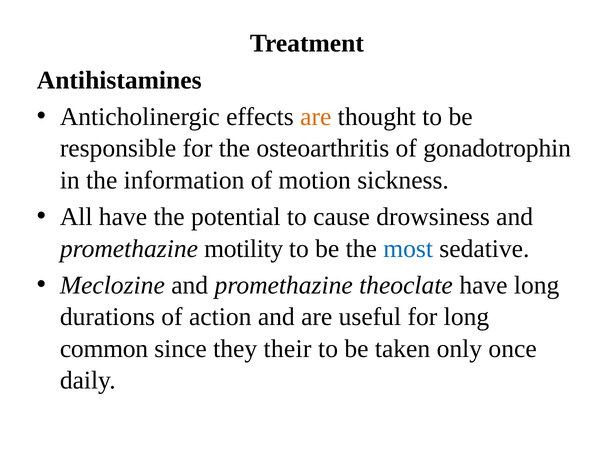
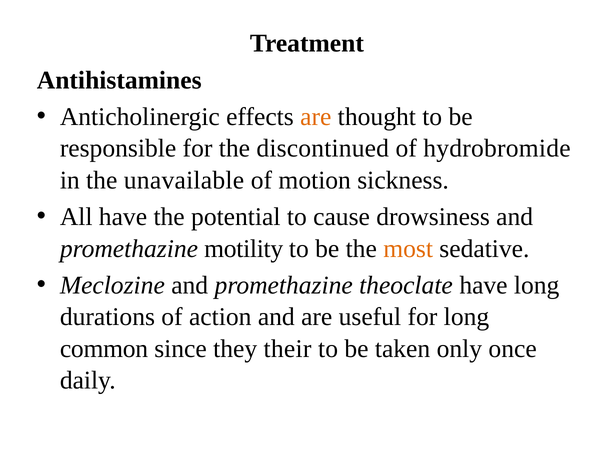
osteoarthritis: osteoarthritis -> discontinued (323, 149)
gonadotrophin: gonadotrophin -> hydrobromide (497, 149)
information: information -> unavailable (184, 180)
most colour: blue -> orange (408, 249)
